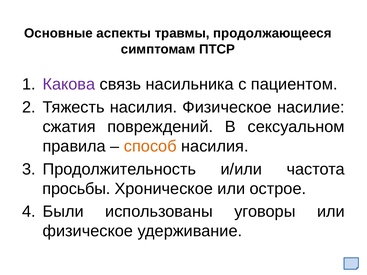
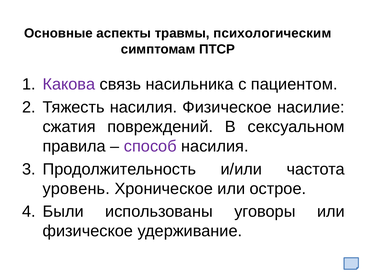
продолжающееся: продолжающееся -> психологическим (272, 33)
способ colour: orange -> purple (150, 146)
просьбы: просьбы -> уровень (76, 189)
